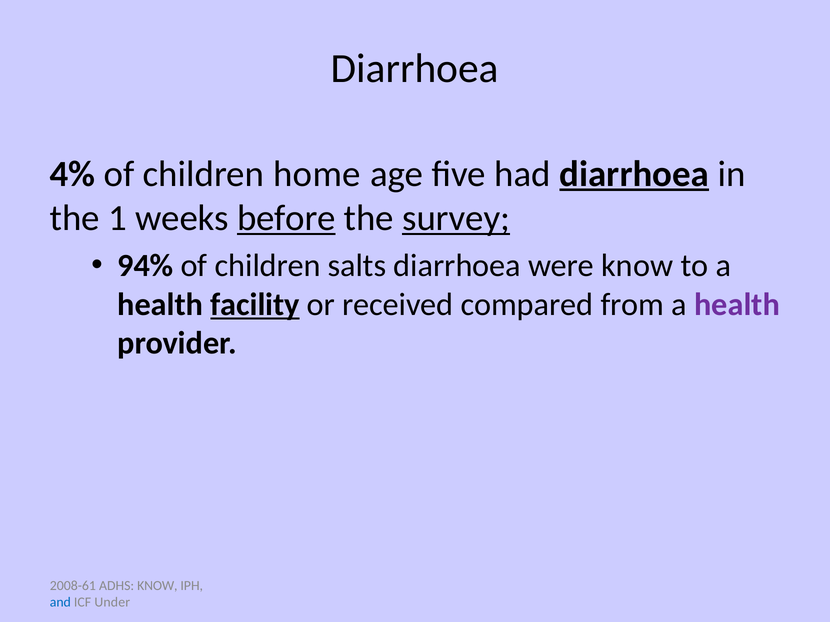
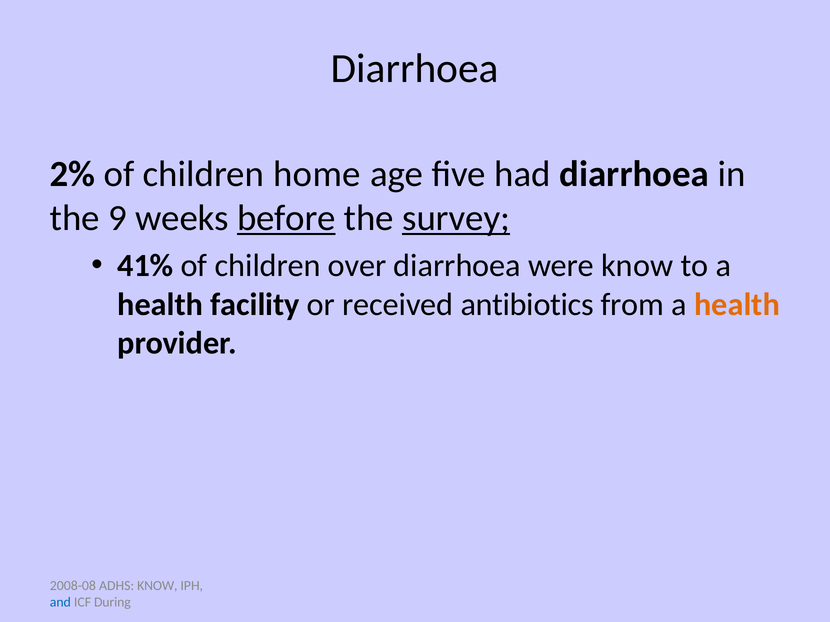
4%: 4% -> 2% (73, 174)
diarrhoea underline: present -> none (634, 174)
1: 1 -> 9 (117, 218)
94%: 94% -> 41% (145, 266)
salts: salts -> over (357, 266)
facility underline: present -> none (255, 305)
compared: compared -> antibiotics (527, 305)
health colour: purple -> orange (737, 305)
2008-61: 2008-61 -> 2008-08 (73, 586)
Under: Under -> During (112, 603)
